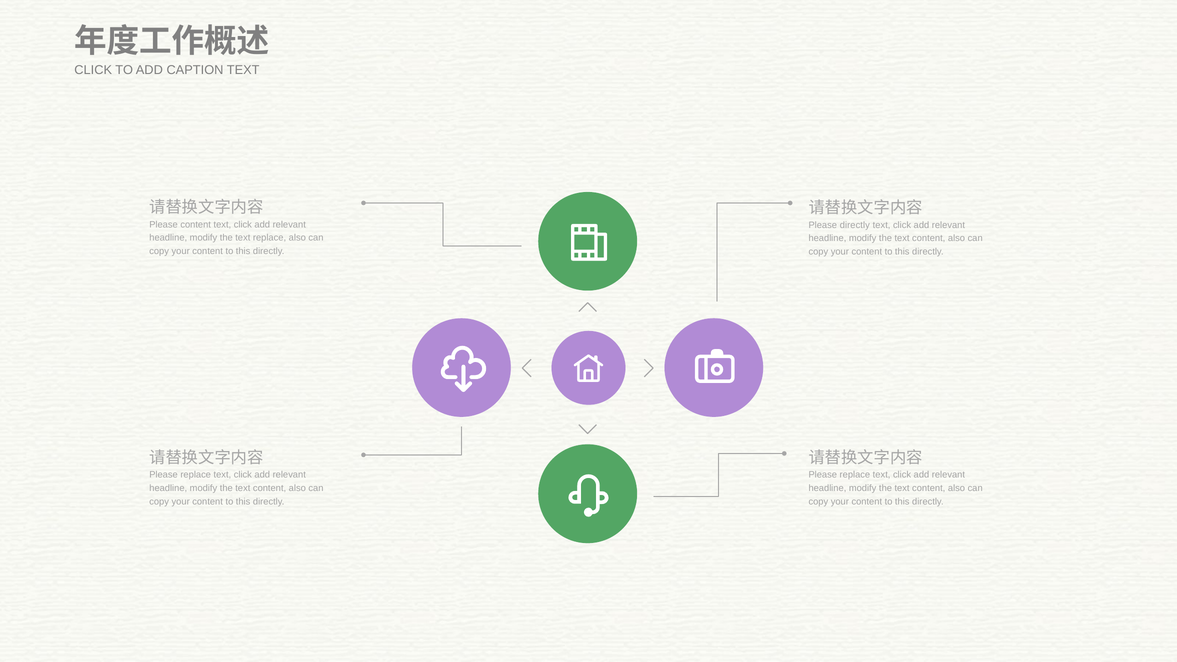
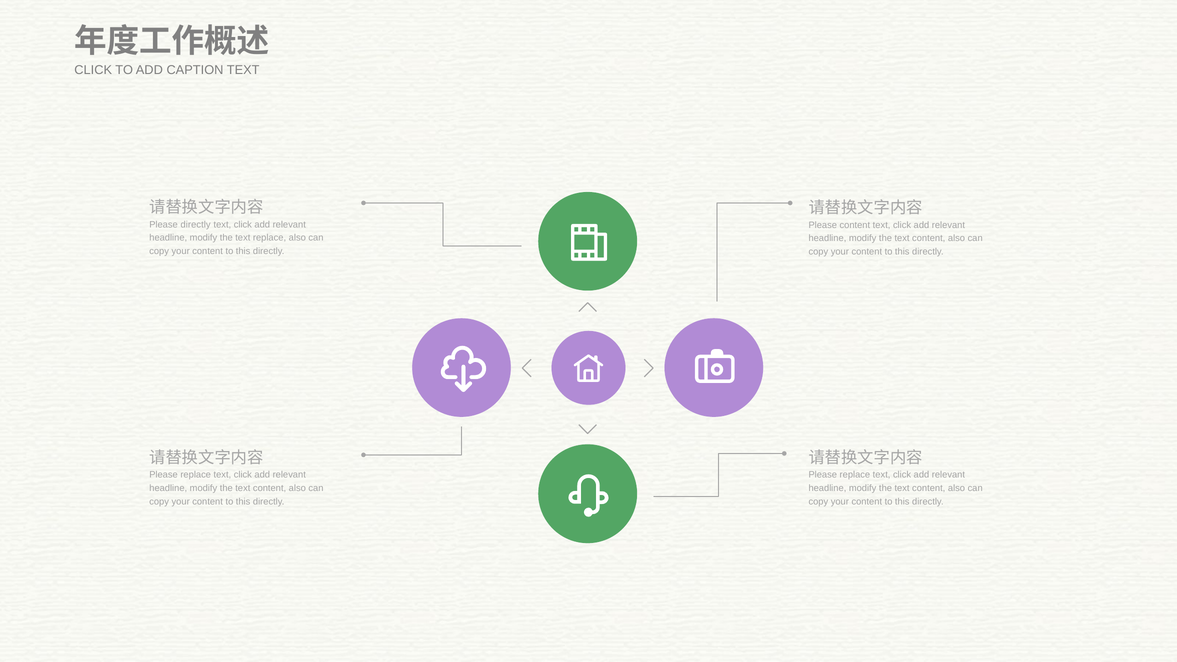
Please content: content -> directly (196, 225)
Please directly: directly -> content (855, 225)
